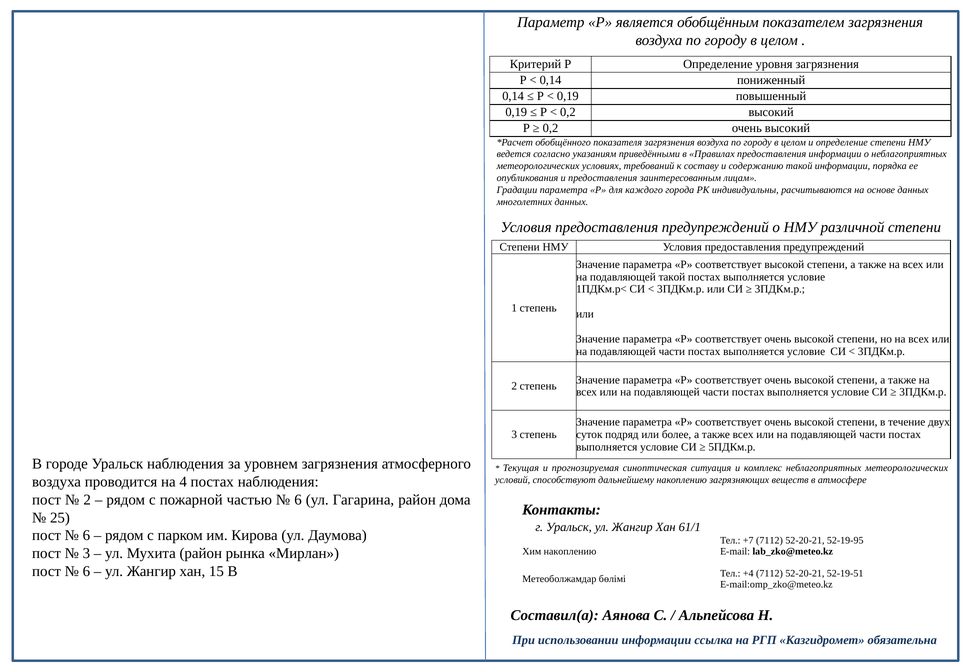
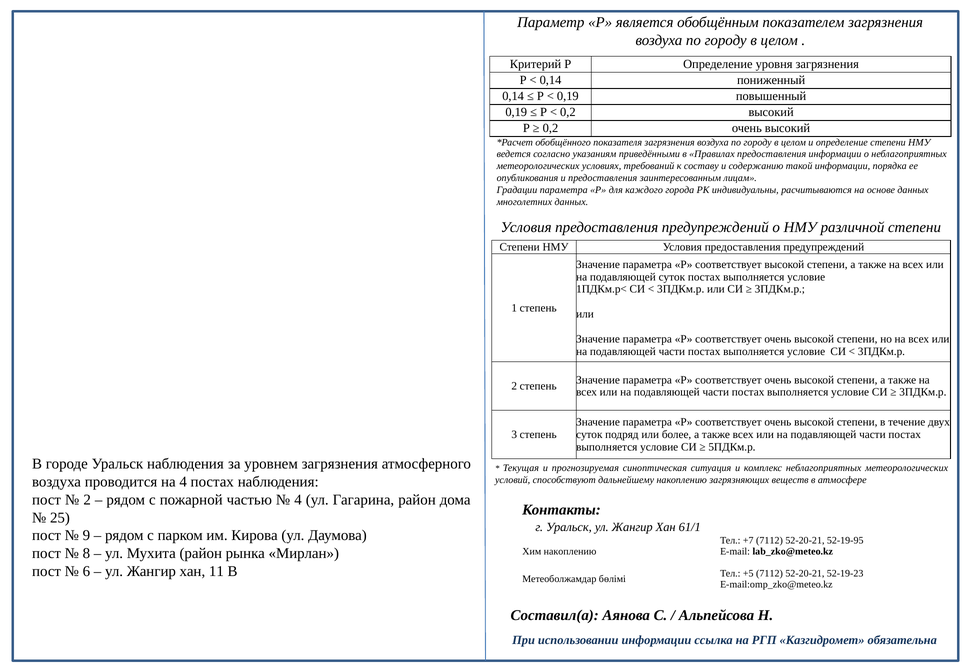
подавляющей такой: такой -> суток (672, 277)
6: 6 -> 4 (298, 500)
6: 6 -> 9 (86, 536)
3: 3 -> 8 (86, 554)
15: 15 -> 11 (216, 572)
+4: +4 -> +5 (748, 574)
52-19-51: 52-19-51 -> 52-19-23 (845, 574)
